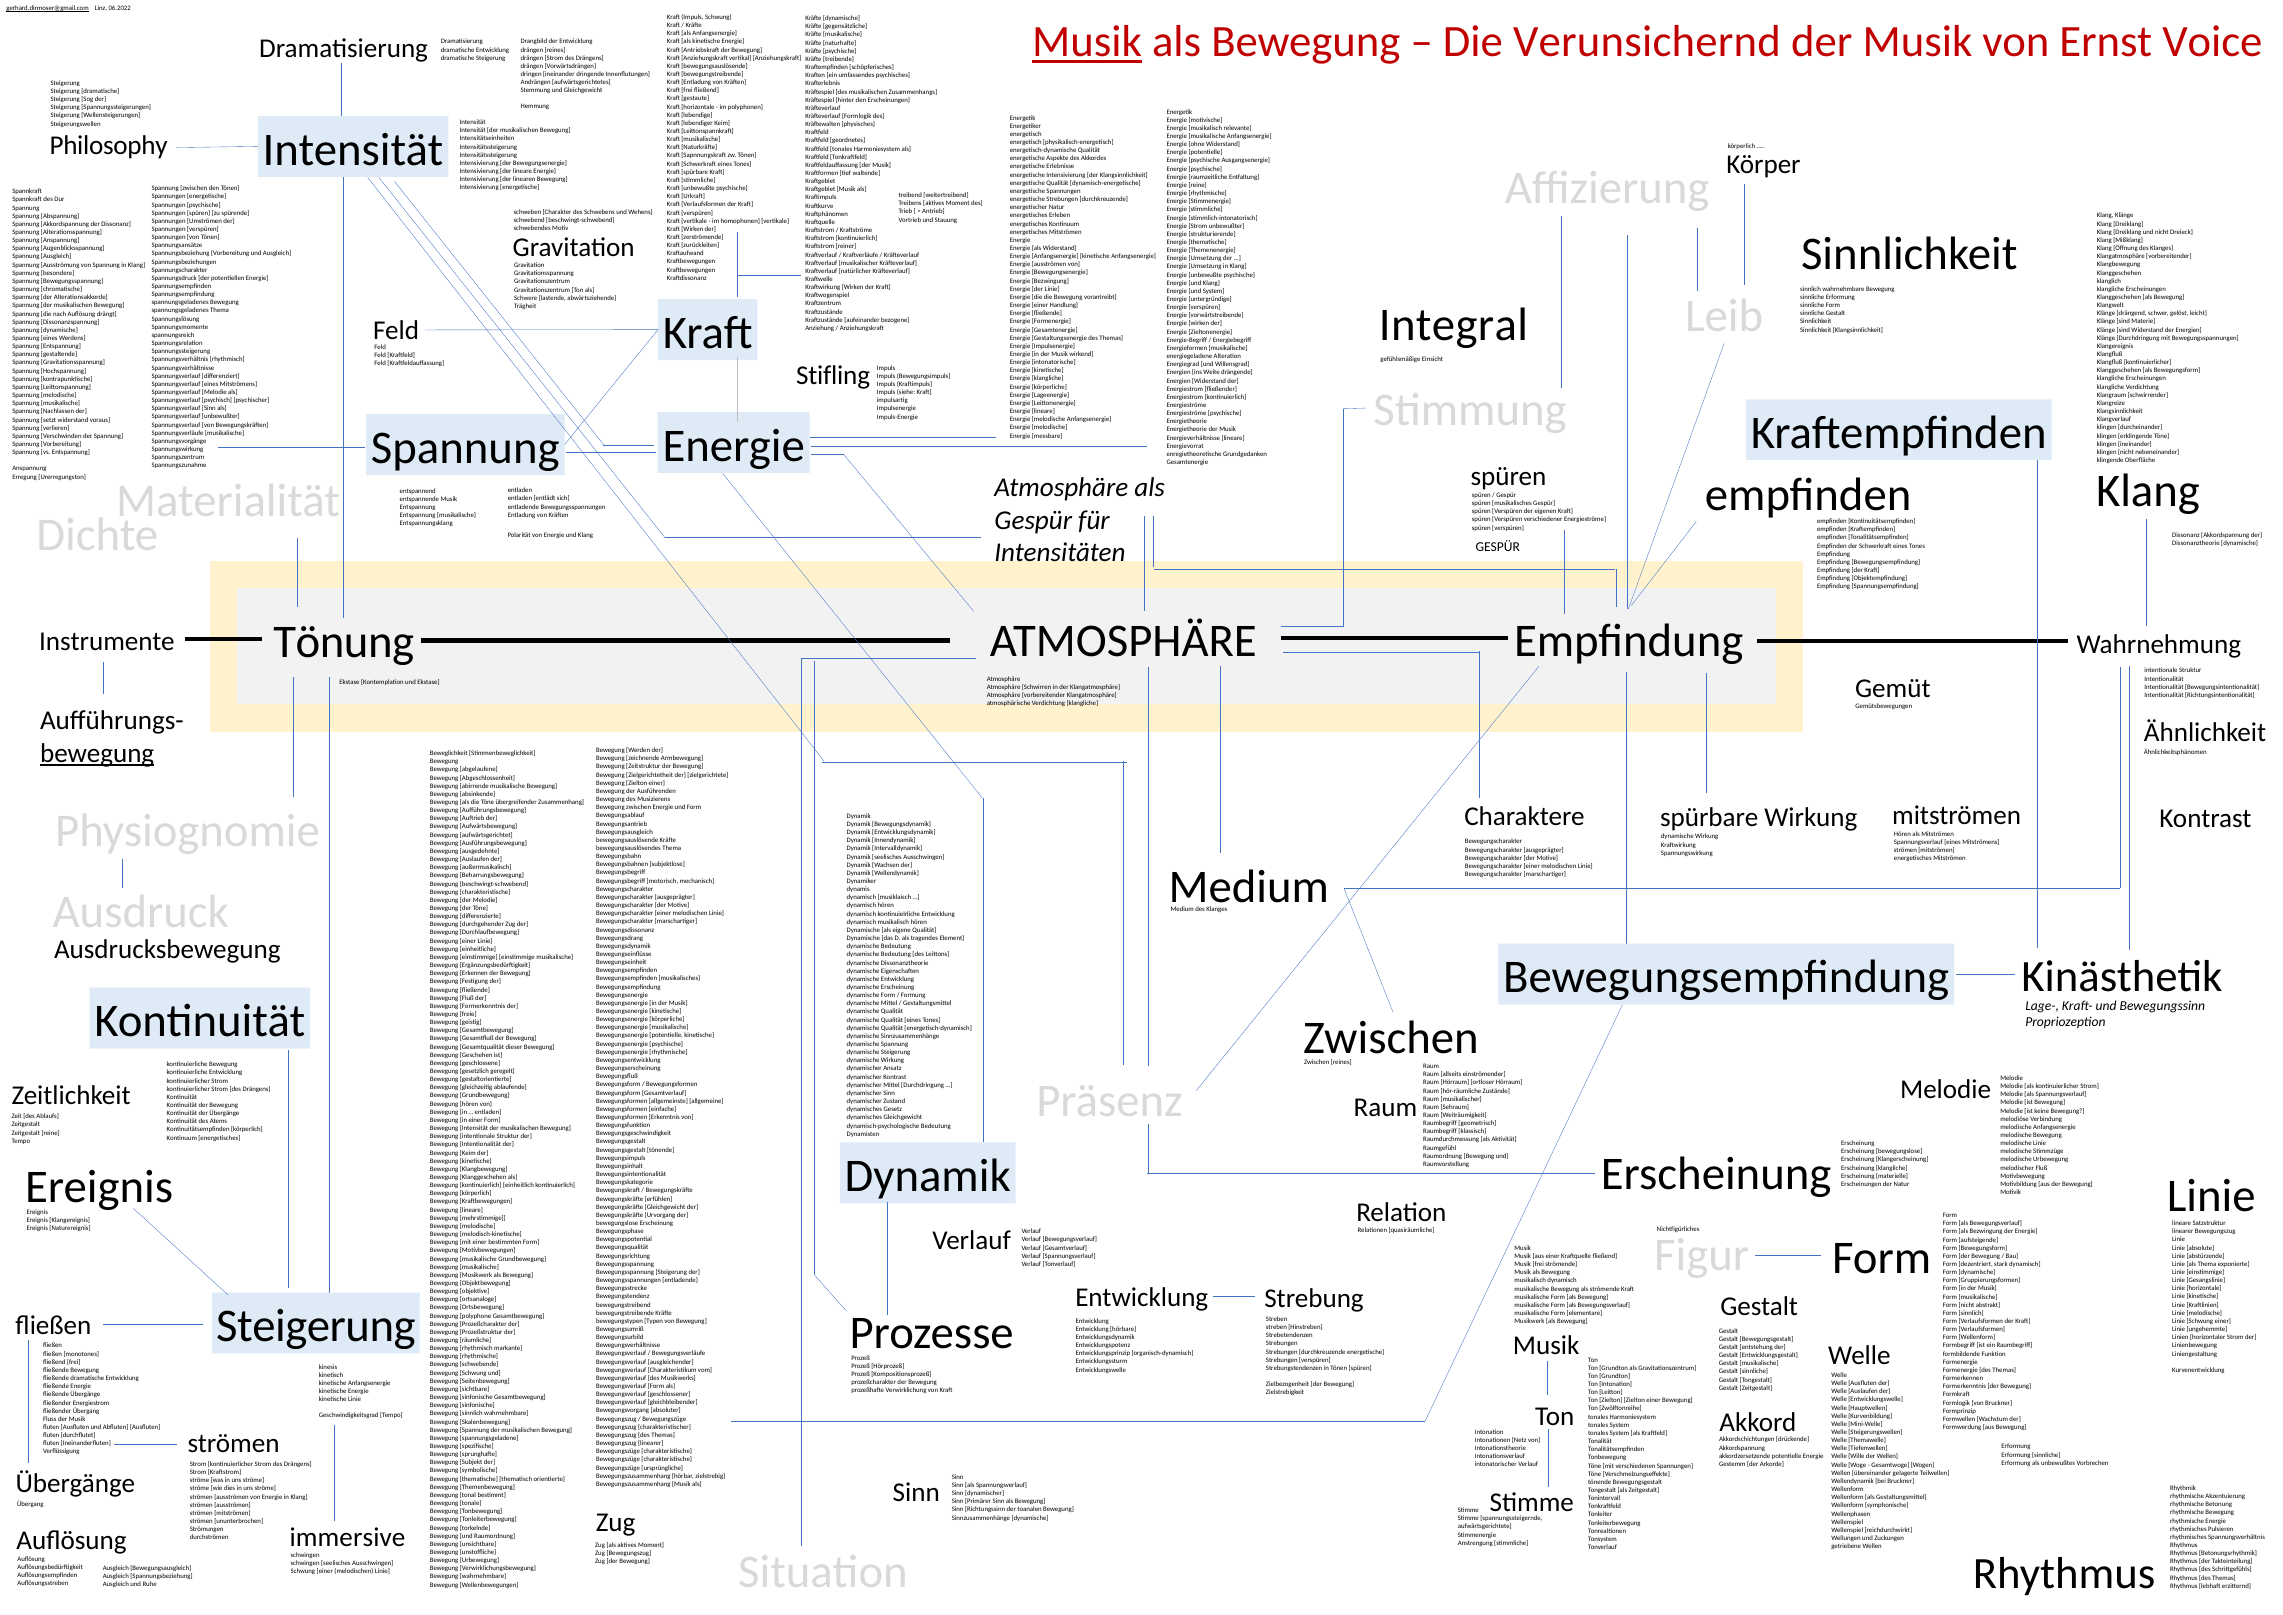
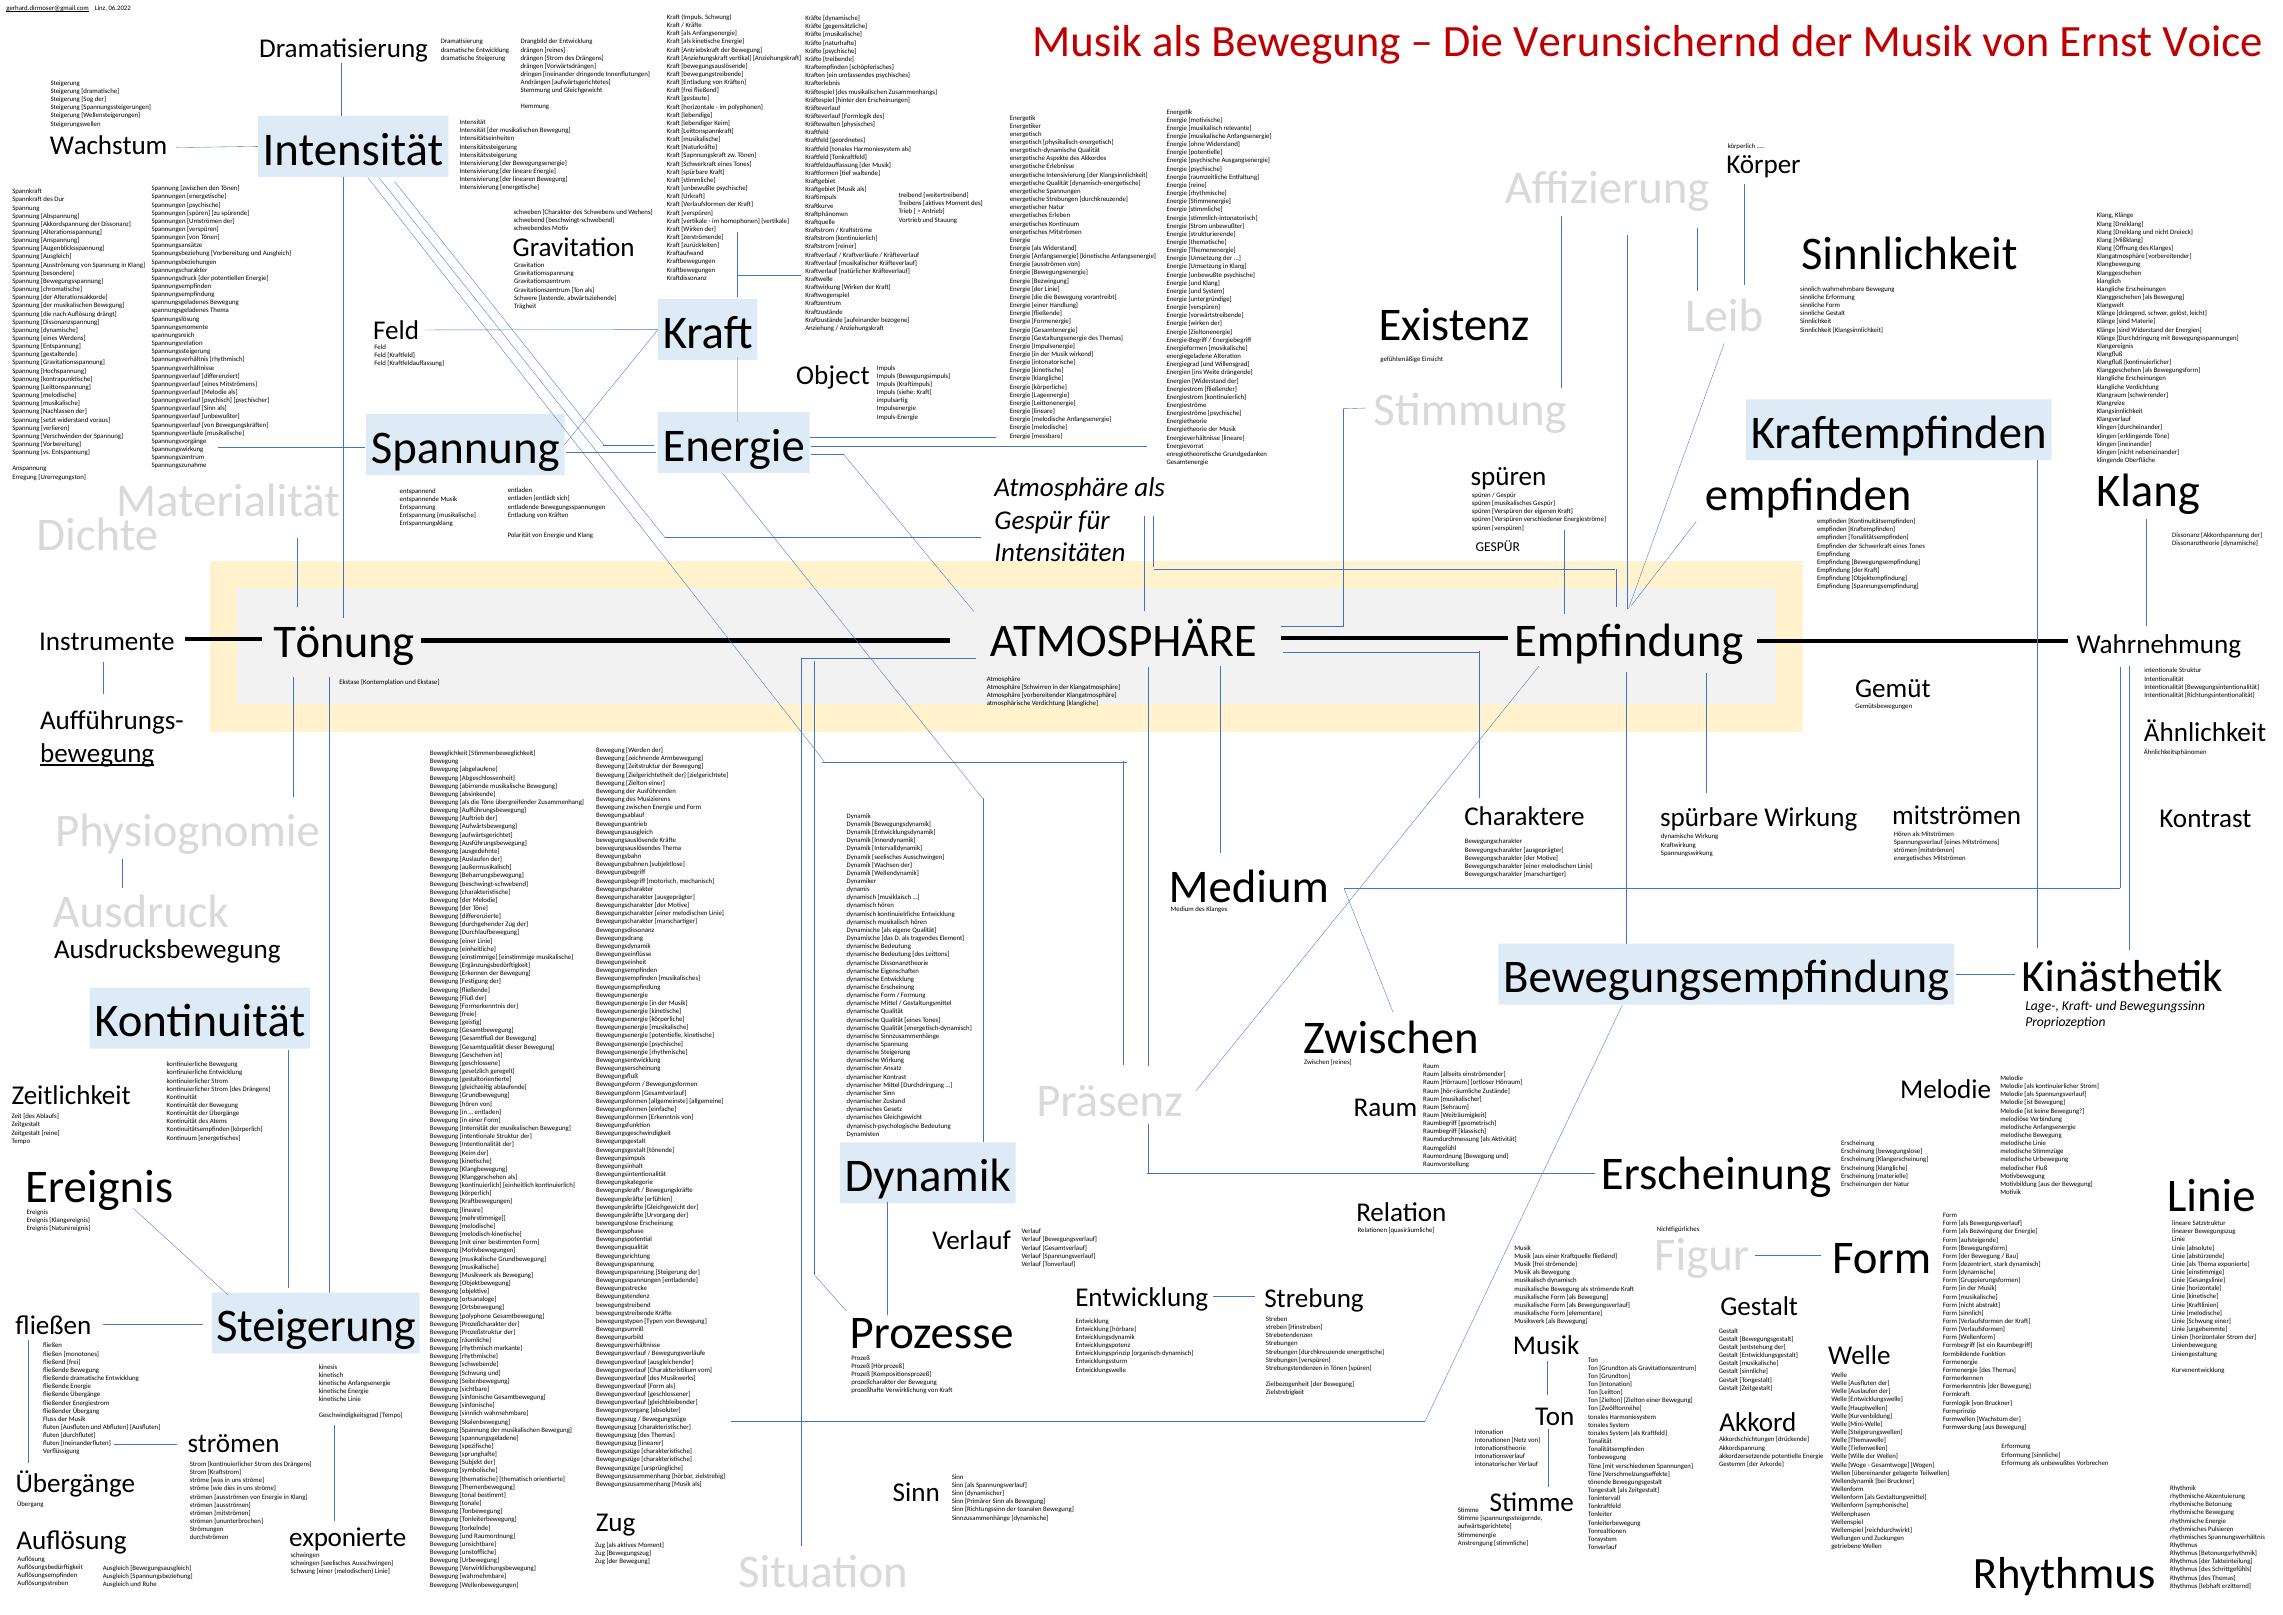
Musik underline: present -> none (1087, 42)
Philosophy: Philosophy -> Wachstum (109, 146)
Integral: Integral -> Existenz (1454, 325)
Stifling: Stifling -> Object (833, 375)
immersive: immersive -> exponierte (348, 1537)
